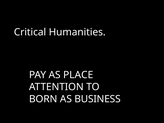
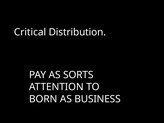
Humanities: Humanities -> Distribution (77, 32)
PLACE: PLACE -> SORTS (78, 75)
